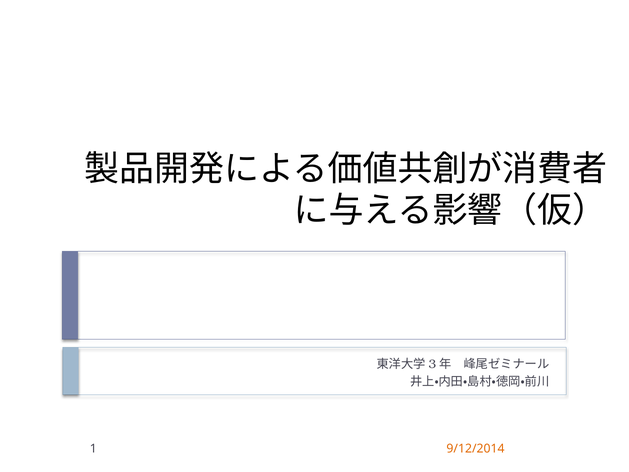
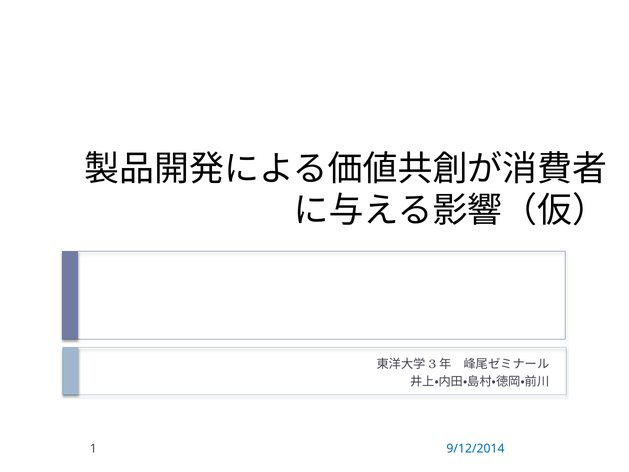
9/12/2014 colour: orange -> blue (476, 448)
